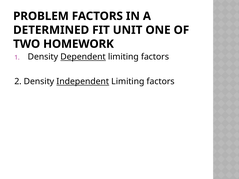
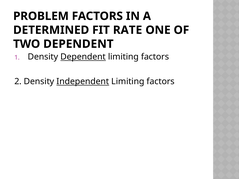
UNIT: UNIT -> RATE (128, 30)
TWO HOMEWORK: HOMEWORK -> DEPENDENT (78, 44)
